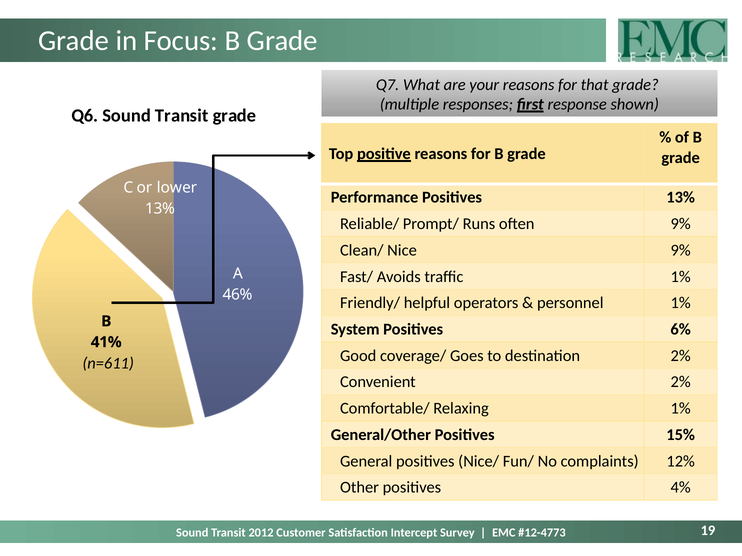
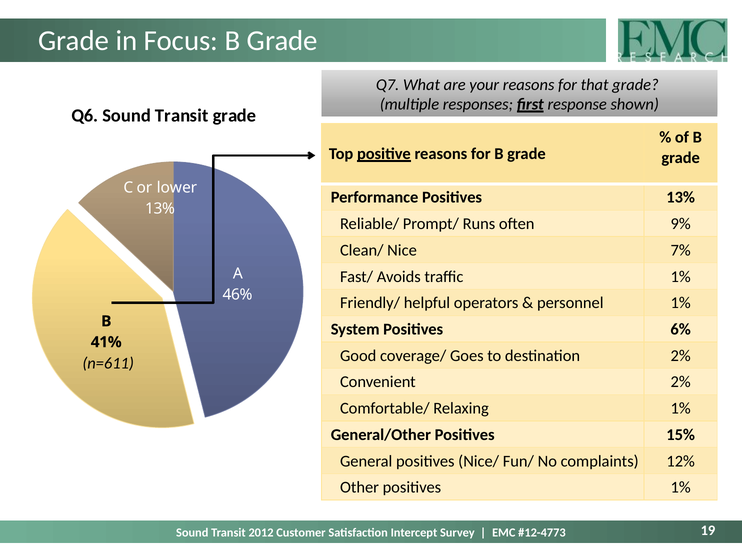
Nice 9%: 9% -> 7% (681, 250)
positives 4%: 4% -> 1% (681, 488)
